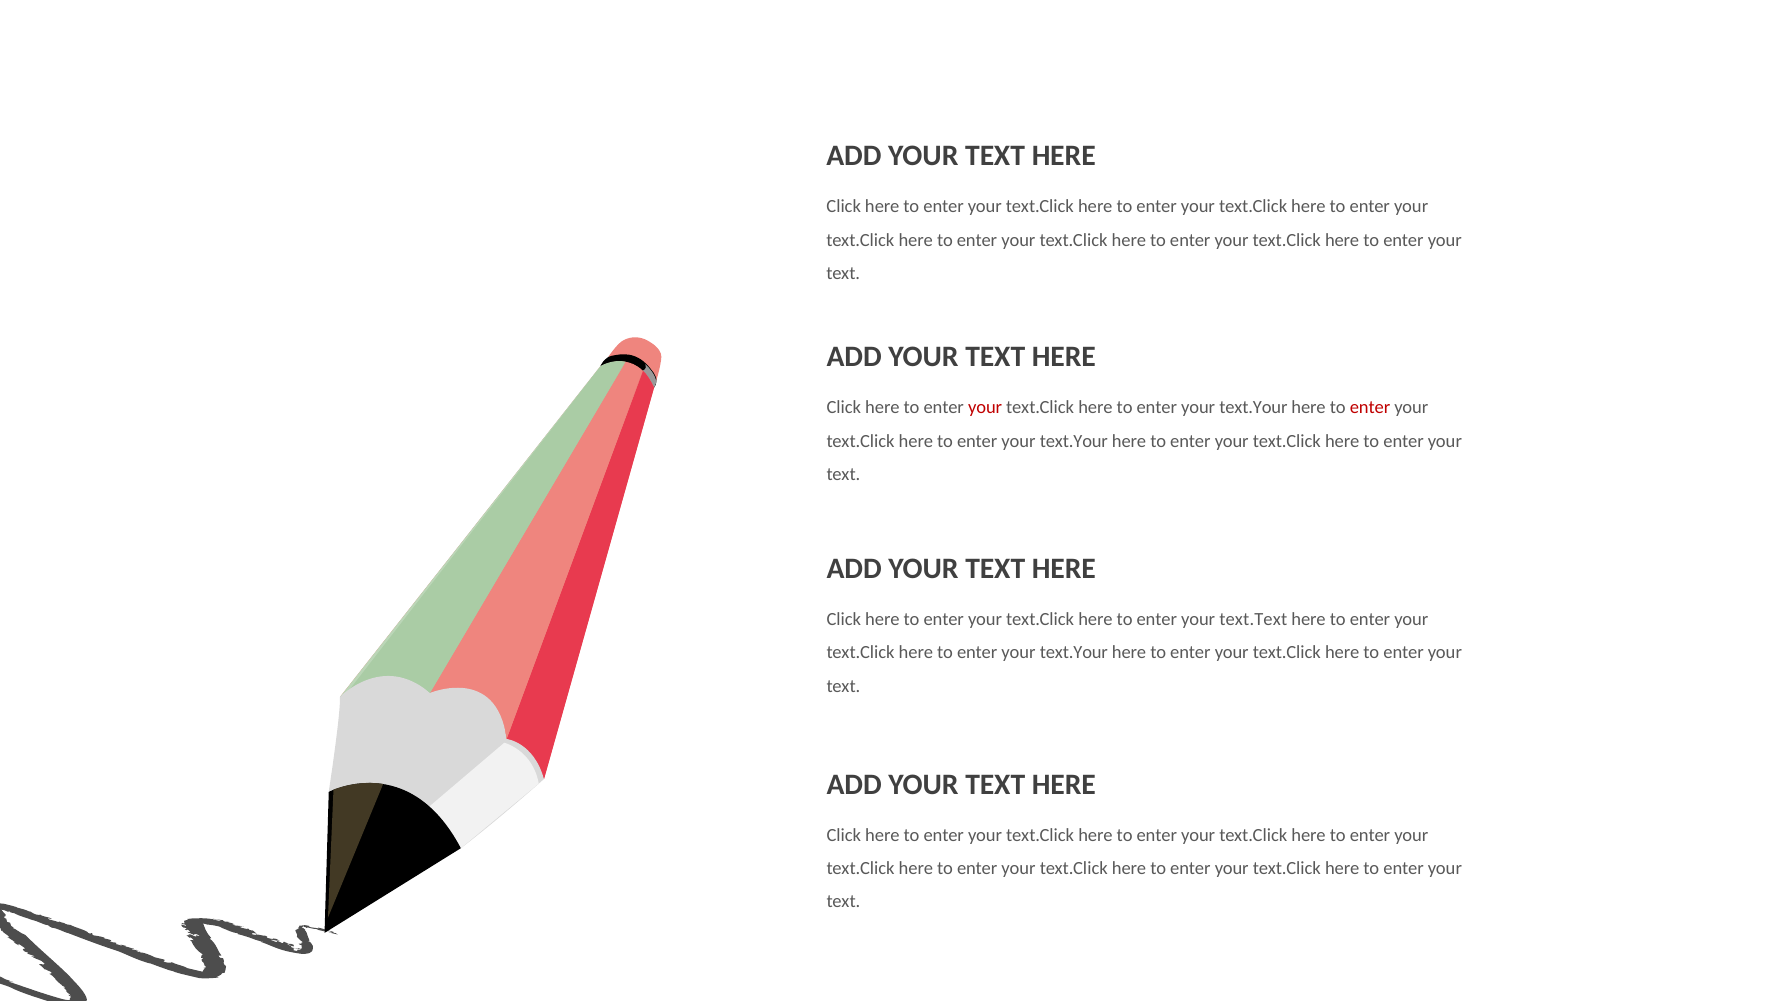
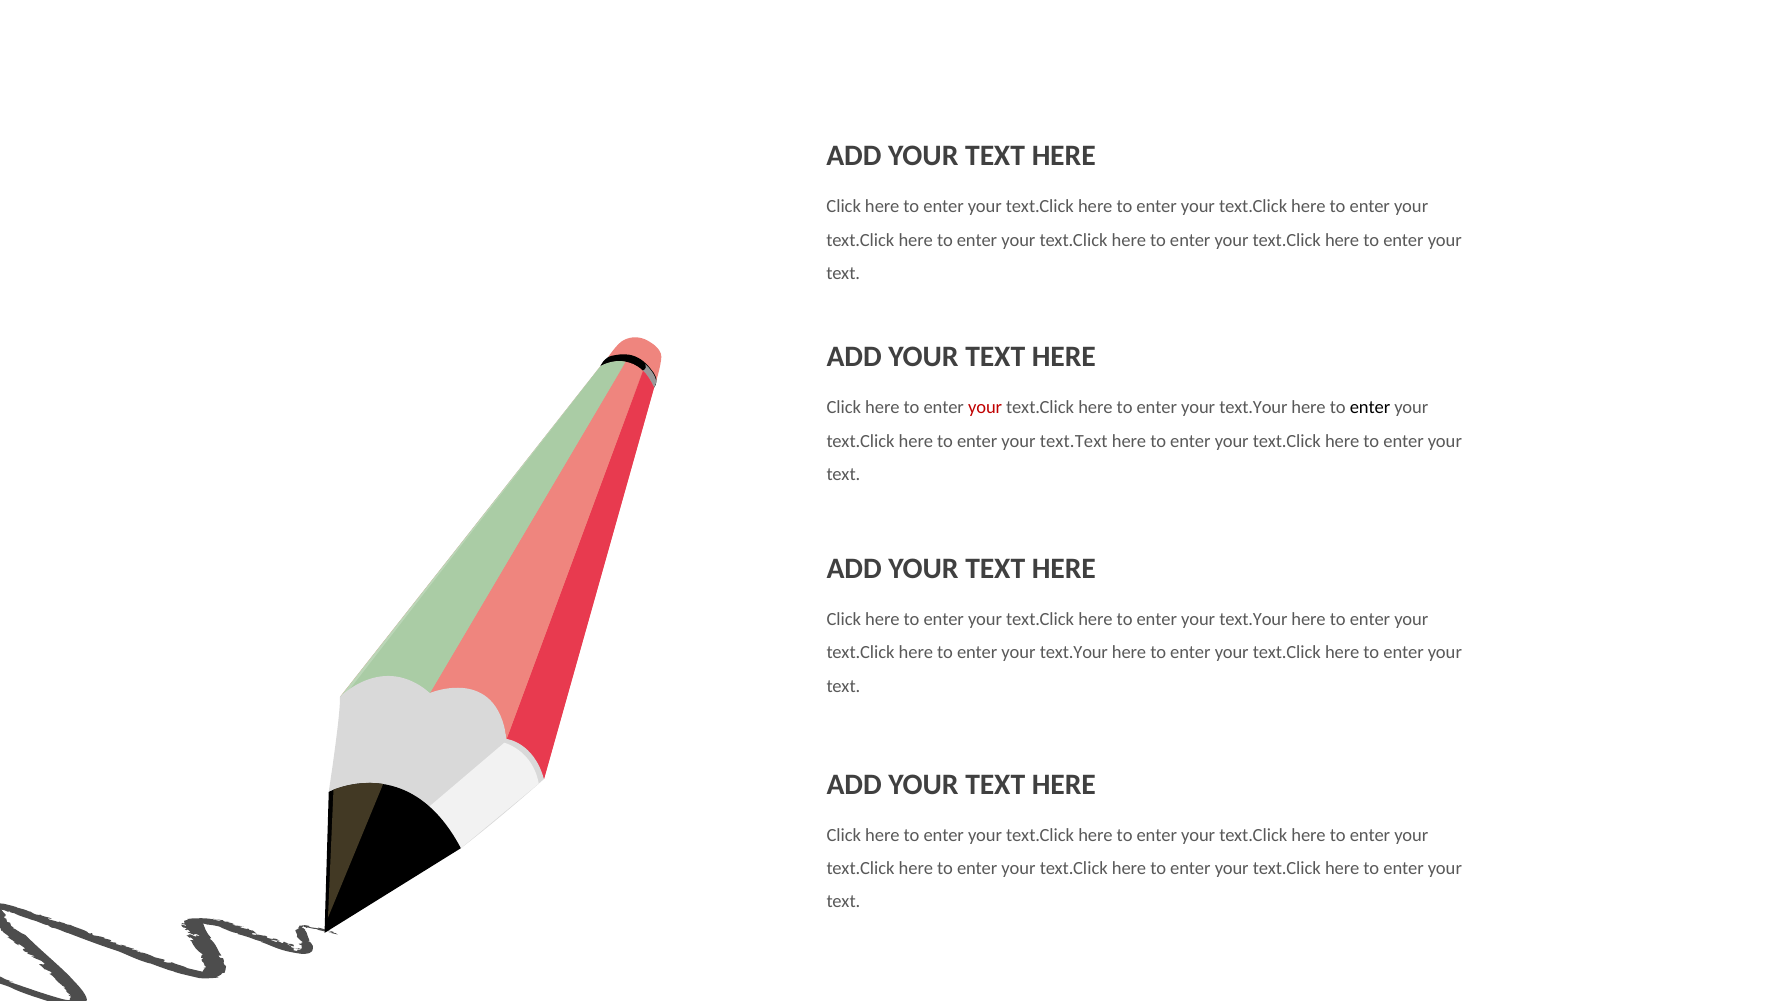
enter colour: red -> black (1370, 408)
text.Your: text.Your -> text.Text (1074, 441)
text.Text: text.Text -> text.Your (1253, 619)
